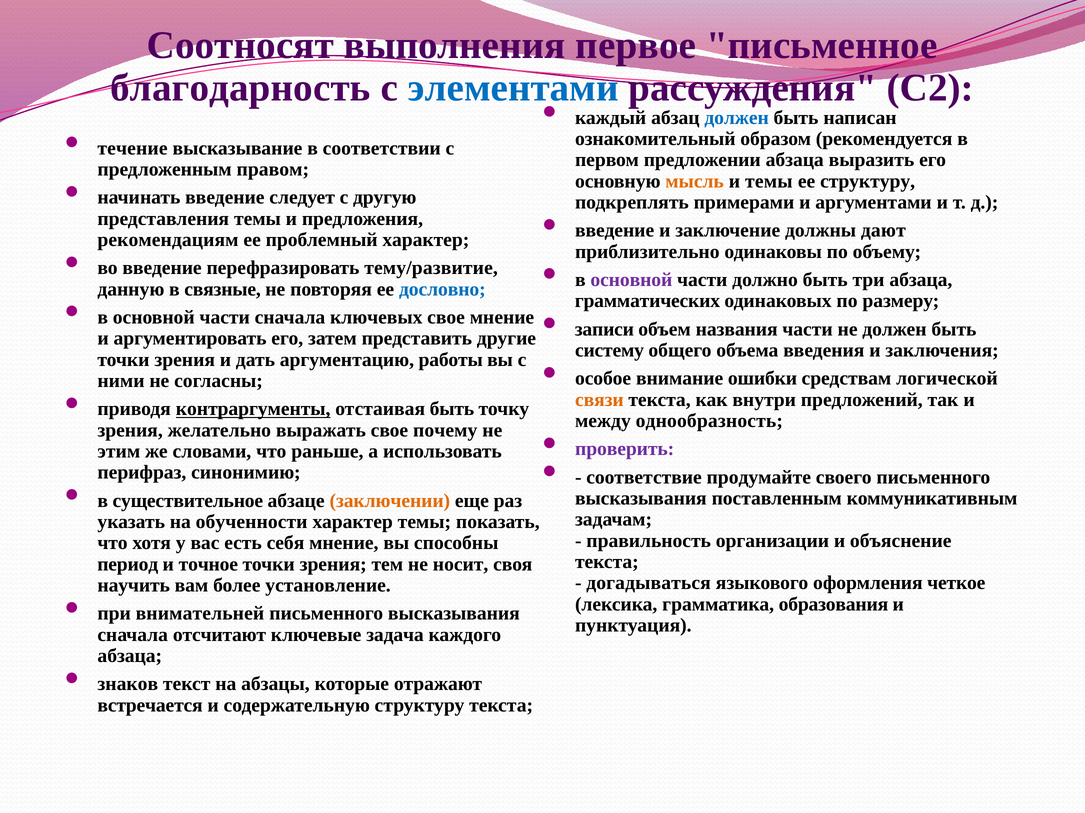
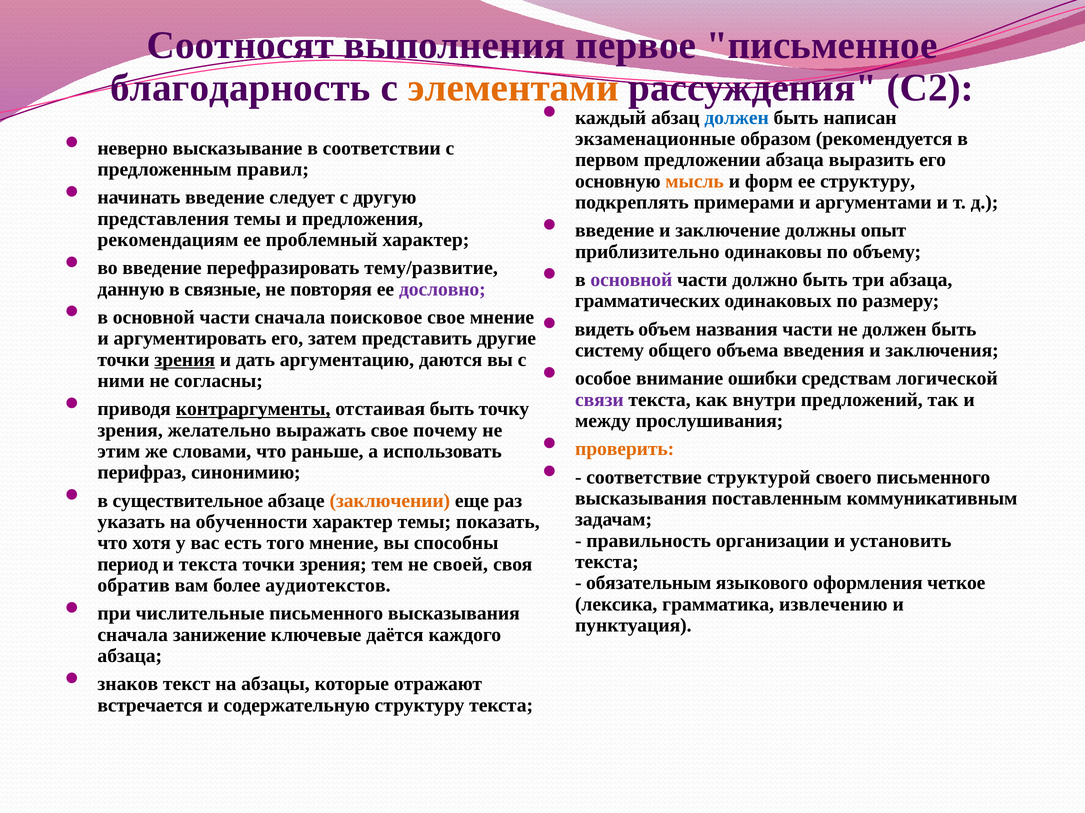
элементами colour: blue -> orange (513, 88)
ознакомительный: ознакомительный -> экзаменационные (655, 139)
течение: течение -> неверно (133, 148)
правом: правом -> правил (273, 169)
и темы: темы -> форм (769, 181)
дают: дают -> опыт (884, 231)
дословно colour: blue -> purple (442, 289)
ключевых: ключевых -> поисковое (376, 318)
записи: записи -> видеть (604, 329)
зрения underline: none -> present (185, 360)
работы: работы -> даются (451, 360)
связи colour: orange -> purple (599, 400)
однообразность: однообразность -> прослушивания (709, 421)
проверить colour: purple -> orange (625, 449)
продумайте: продумайте -> структурой (759, 478)
объяснение: объяснение -> установить (901, 541)
себя: себя -> того (286, 544)
и точное: точное -> текста (208, 565)
носит: носит -> своей (460, 565)
догадываться: догадываться -> обязательным (649, 584)
научить: научить -> обратив (134, 586)
установление: установление -> аудиотекстов (328, 586)
образования: образования -> извлечению (833, 605)
внимательней: внимательней -> числительные (200, 614)
отсчитают: отсчитают -> занижение (219, 635)
задача: задача -> даётся (395, 635)
